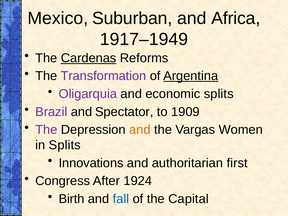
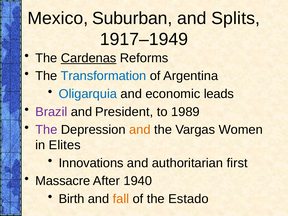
Africa: Africa -> Splits (236, 18)
Transformation colour: purple -> blue (103, 76)
Argentina underline: present -> none (191, 76)
Oligarquia colour: purple -> blue (88, 94)
economic splits: splits -> leads (219, 94)
Spectator: Spectator -> President (124, 112)
1909: 1909 -> 1989 (185, 112)
in Splits: Splits -> Elites (65, 145)
Congress: Congress -> Massacre (63, 181)
1924: 1924 -> 1940 (138, 181)
fall colour: blue -> orange (121, 199)
Capital: Capital -> Estado (188, 199)
